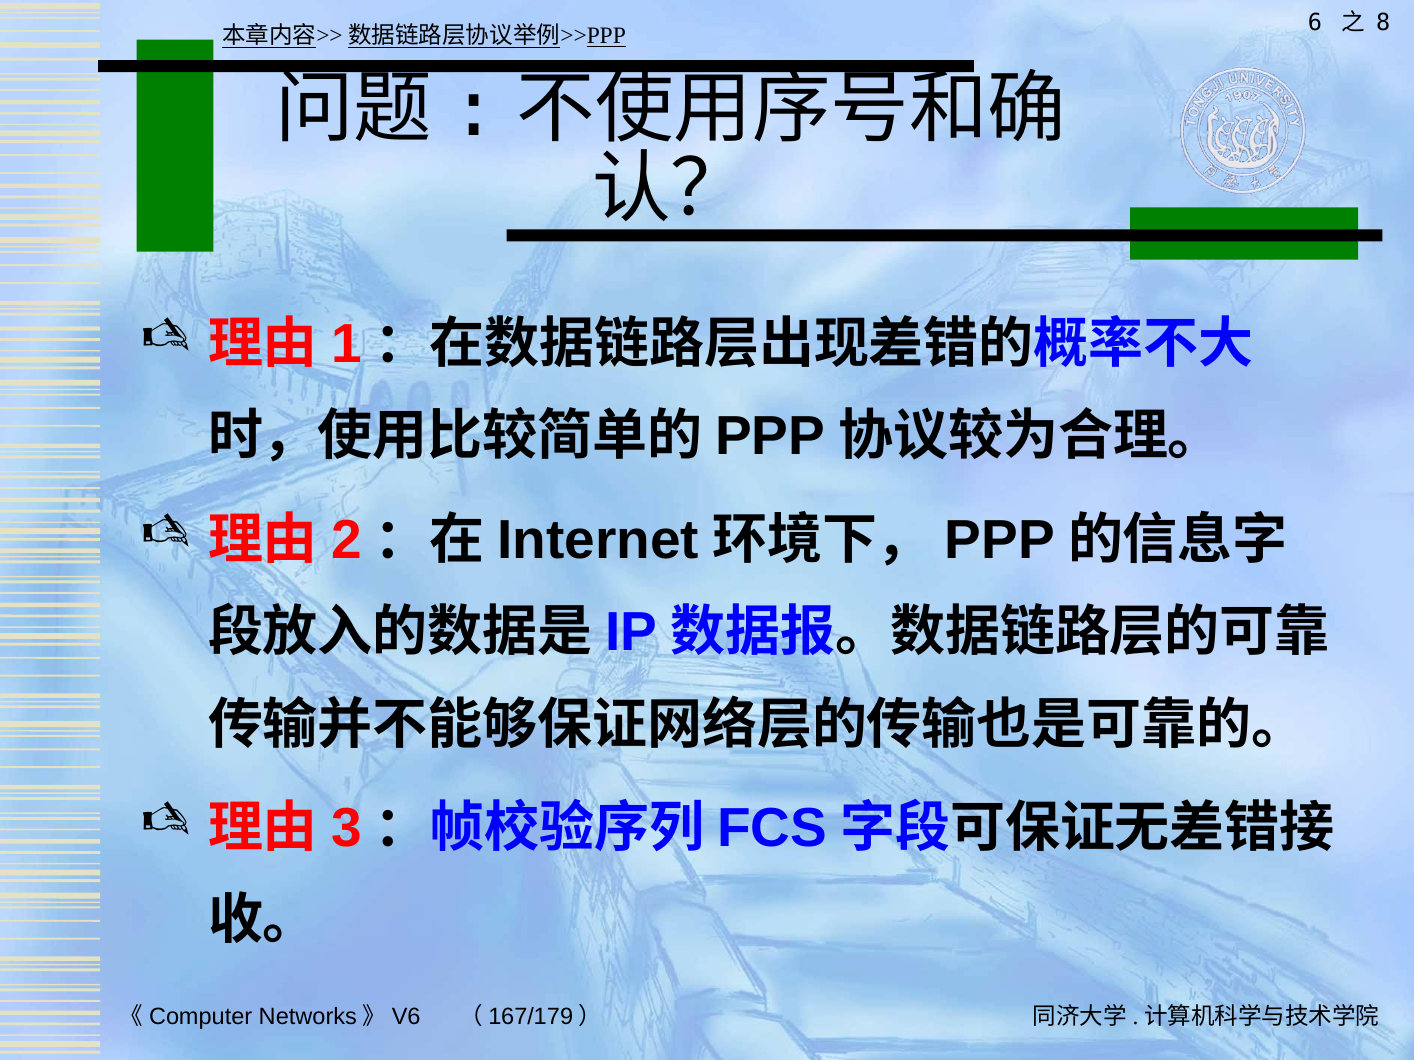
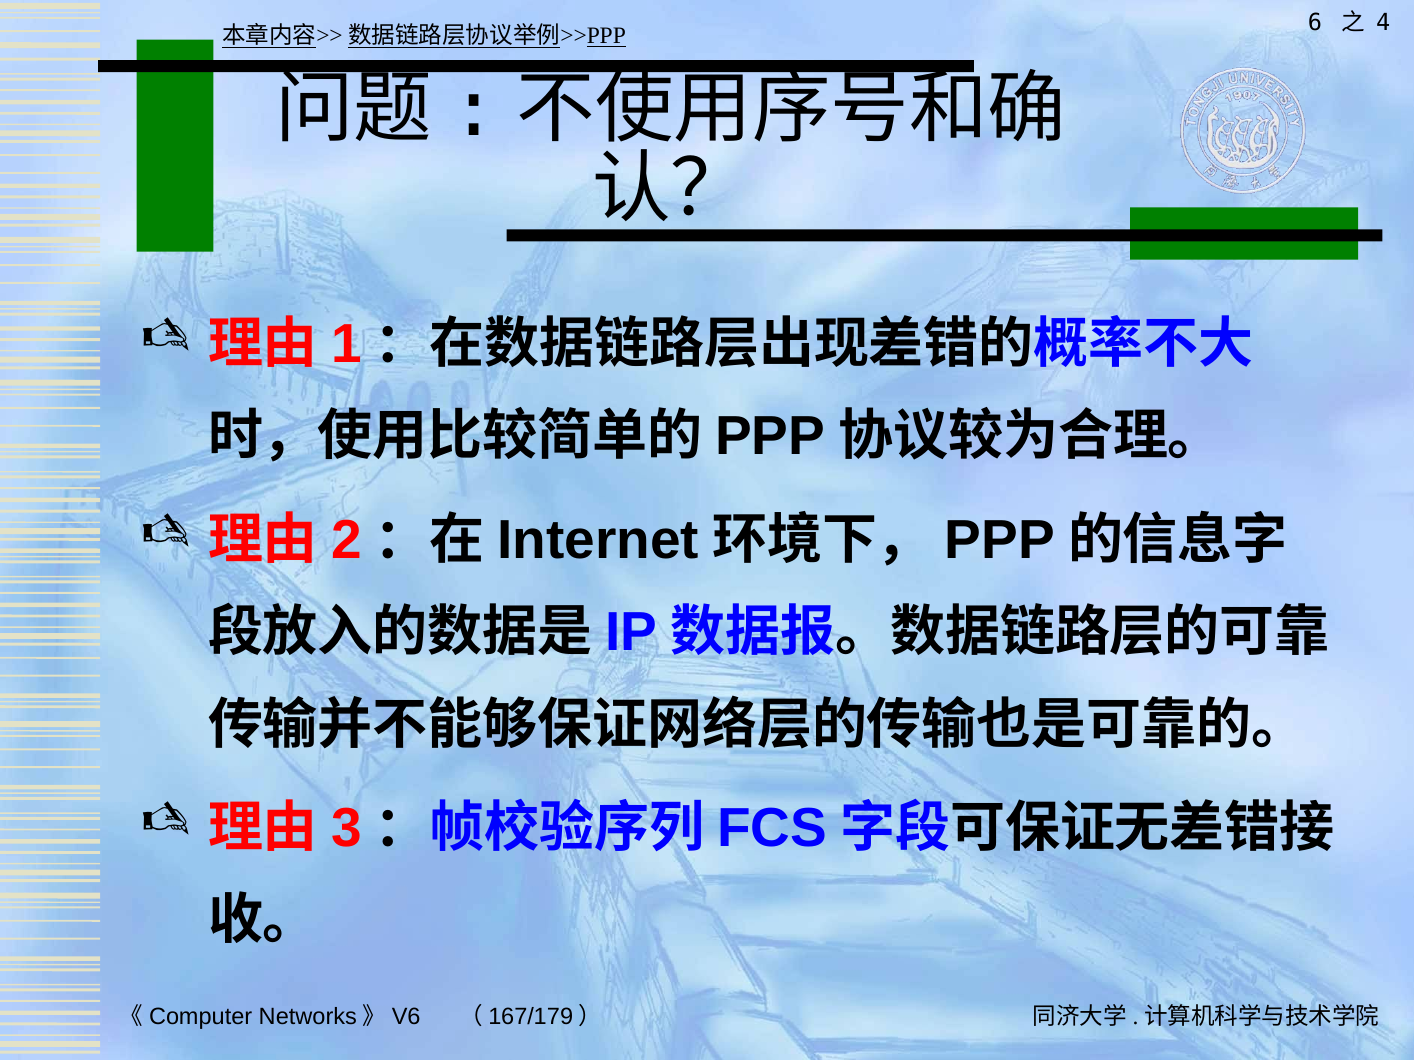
8: 8 -> 4 (1383, 23)
